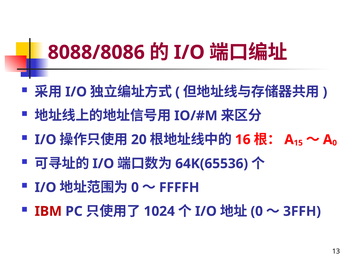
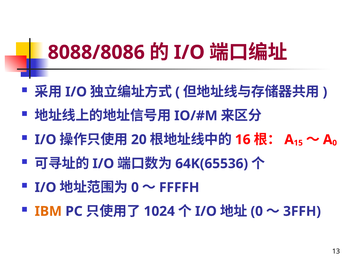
IBM colour: red -> orange (48, 211)
